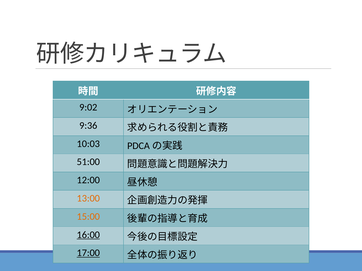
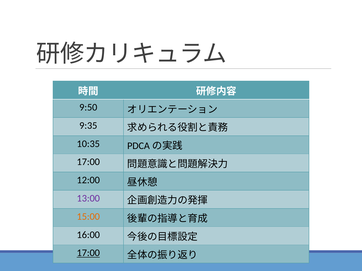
9:02: 9:02 -> 9:50 (88, 108)
9:36: 9:36 -> 9:35 (88, 126)
10:03: 10:03 -> 10:35 (88, 144)
51:00: 51:00 -> 17:00 (88, 162)
13:00 colour: orange -> purple (88, 199)
16:00 underline: present -> none (88, 235)
